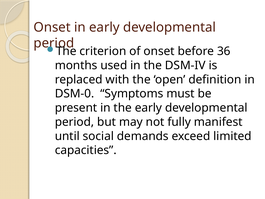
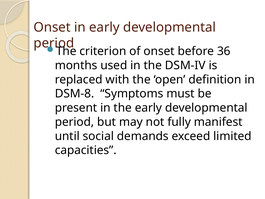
DSM-0: DSM-0 -> DSM-8 (75, 94)
